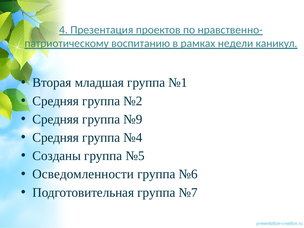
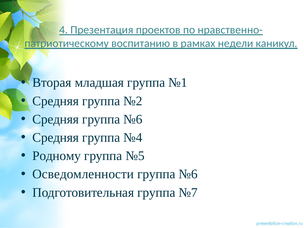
Средняя группа №9: №9 -> №6 (133, 119)
Созданы: Созданы -> Родному (57, 156)
